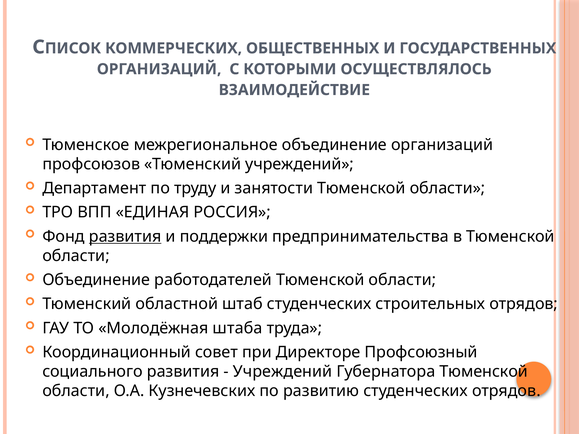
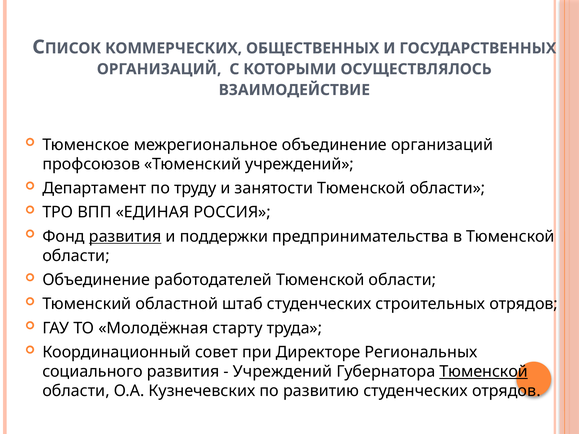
штаба: штаба -> старту (238, 328)
Профсоюзный: Профсоюзный -> Региональных (421, 352)
Тюменской underline: none -> present (484, 372)
